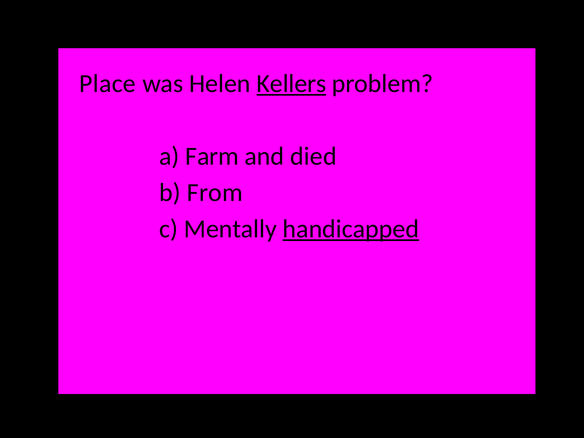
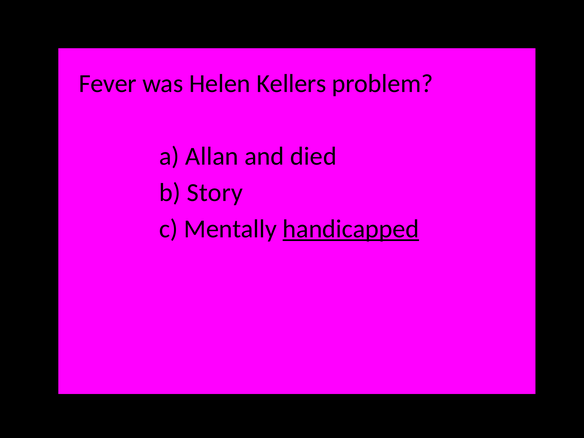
Place: Place -> Fever (108, 84)
Kellers underline: present -> none (291, 84)
Farm: Farm -> Allan (212, 156)
From: From -> Story (215, 193)
